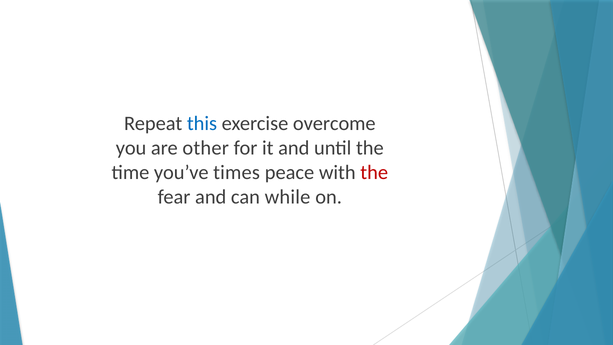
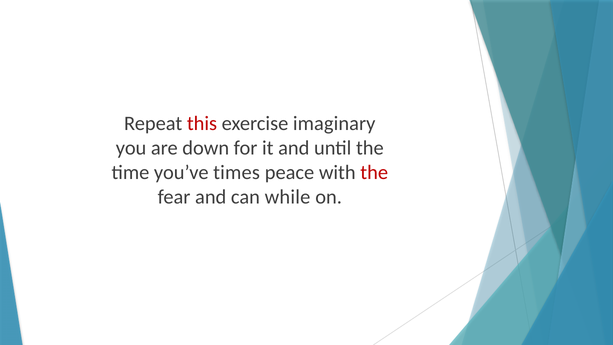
this colour: blue -> red (202, 123)
overcome: overcome -> imaginary (334, 123)
other: other -> down (206, 148)
